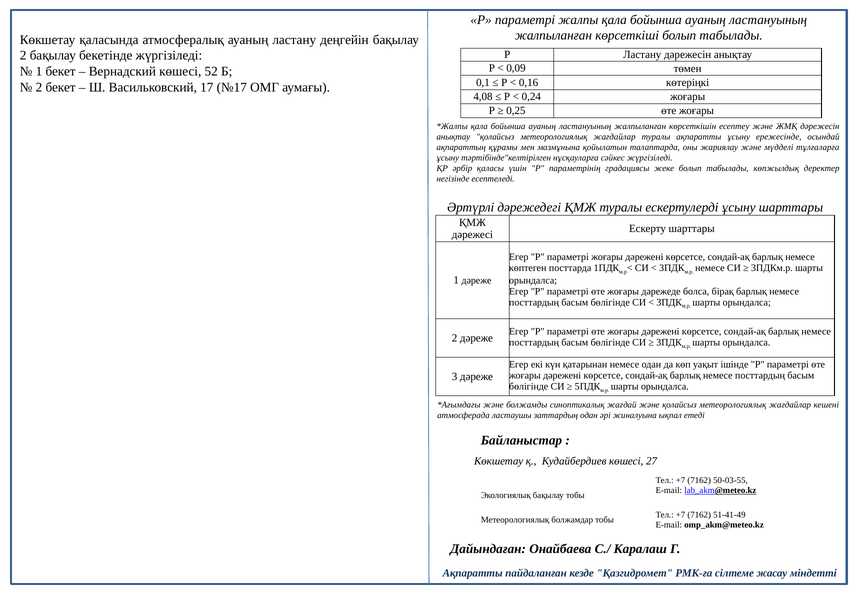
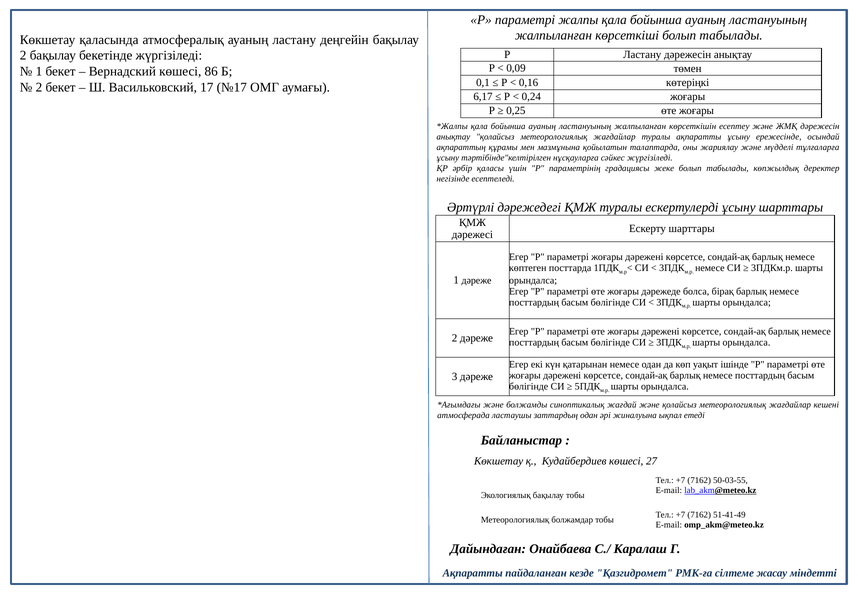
52: 52 -> 86 (211, 71)
4,08: 4,08 -> 6,17 (483, 97)
